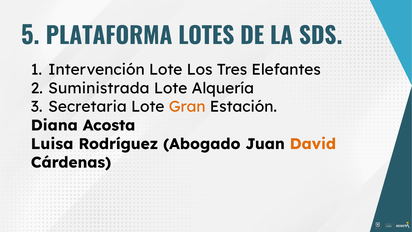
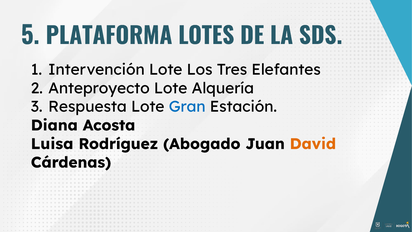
Suministrada: Suministrada -> Anteproyecto (99, 88)
Secretaria: Secretaria -> Respuesta (87, 107)
Gran colour: orange -> blue (187, 107)
